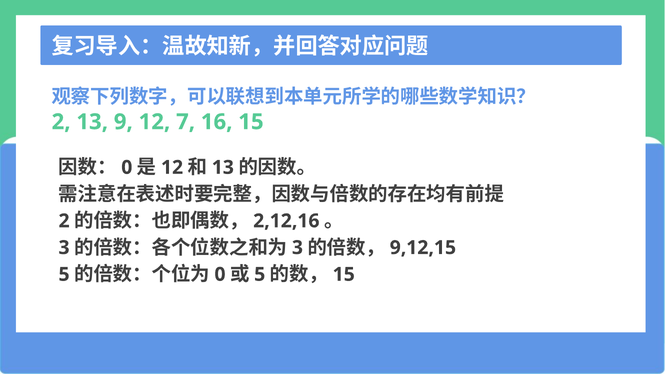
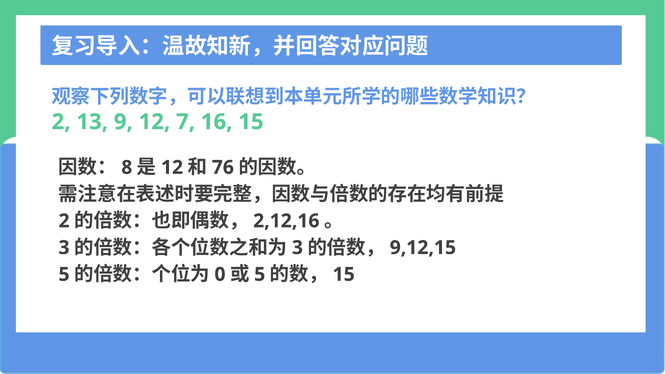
0: 0 -> 8 (127, 167)
13: 13 -> 76 (223, 167)
